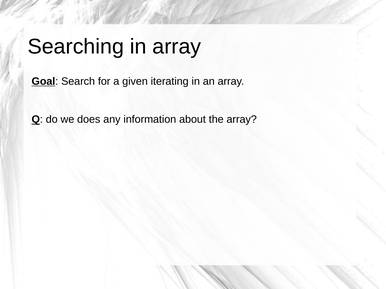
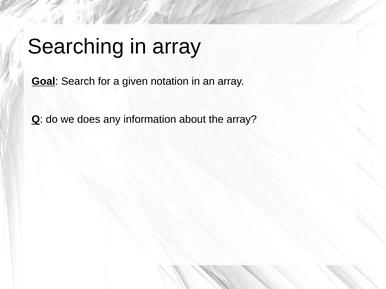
iterating: iterating -> notation (170, 81)
